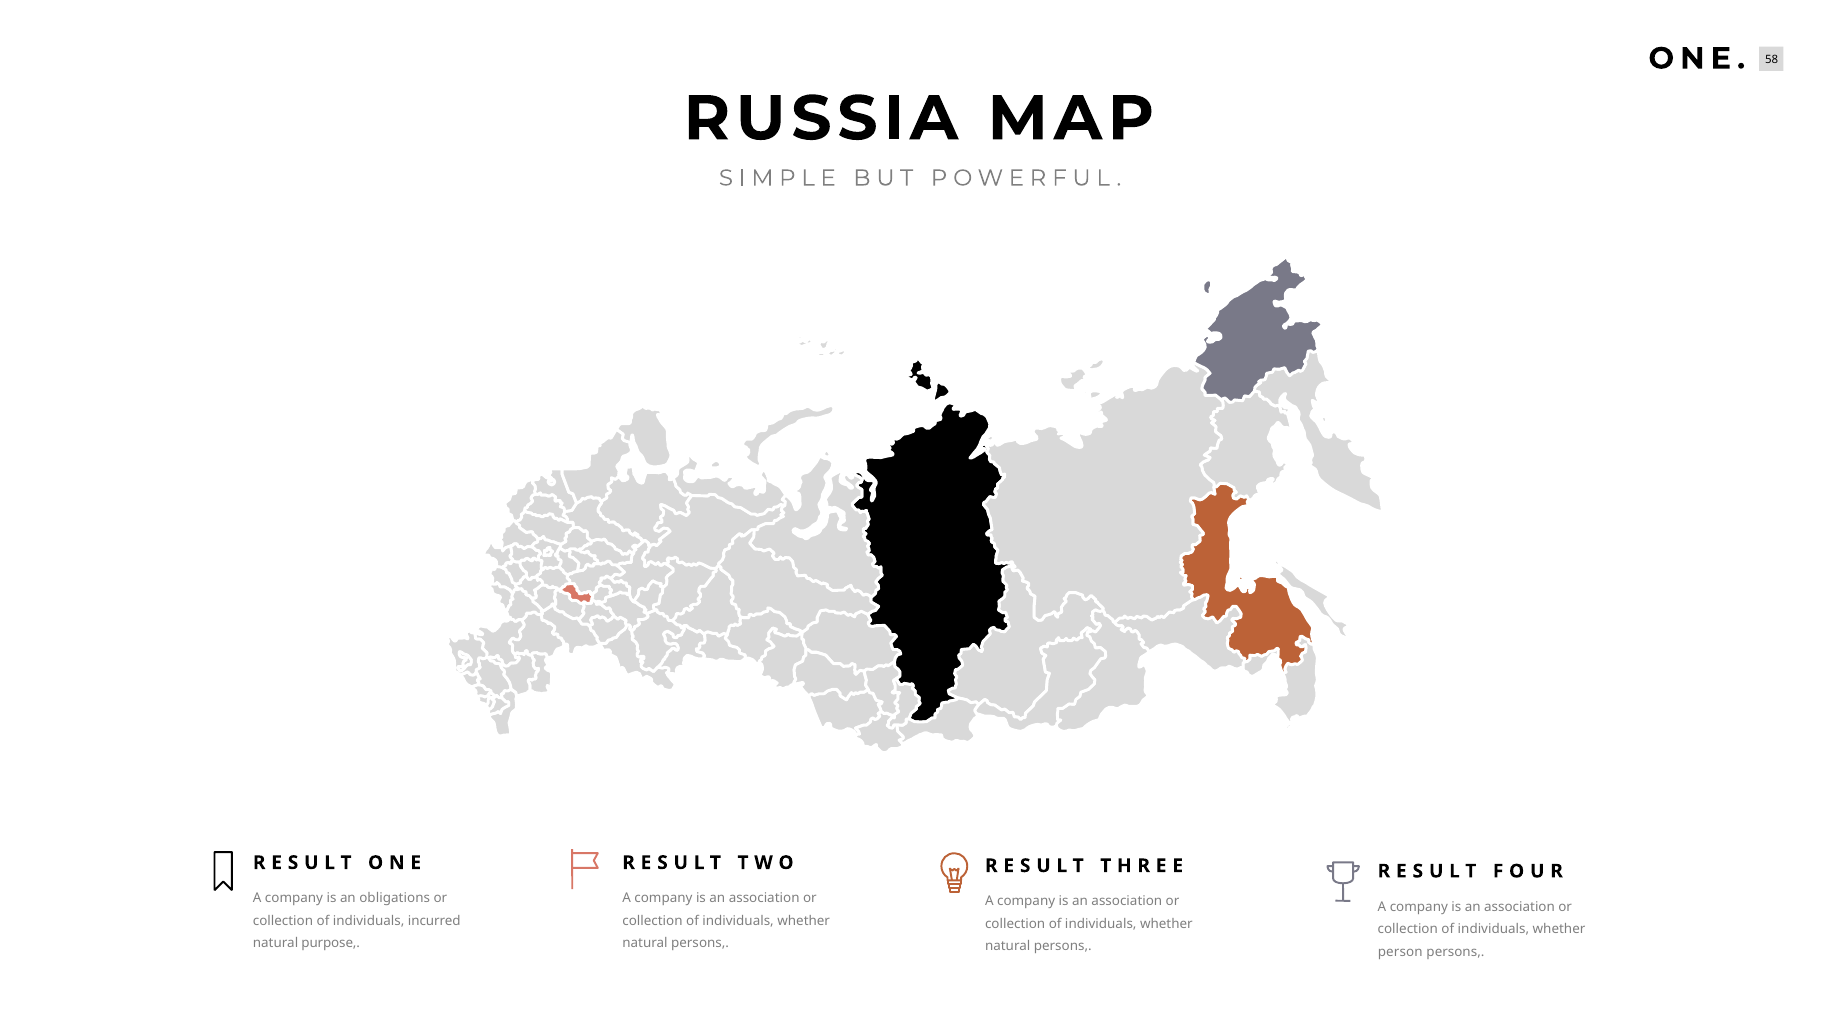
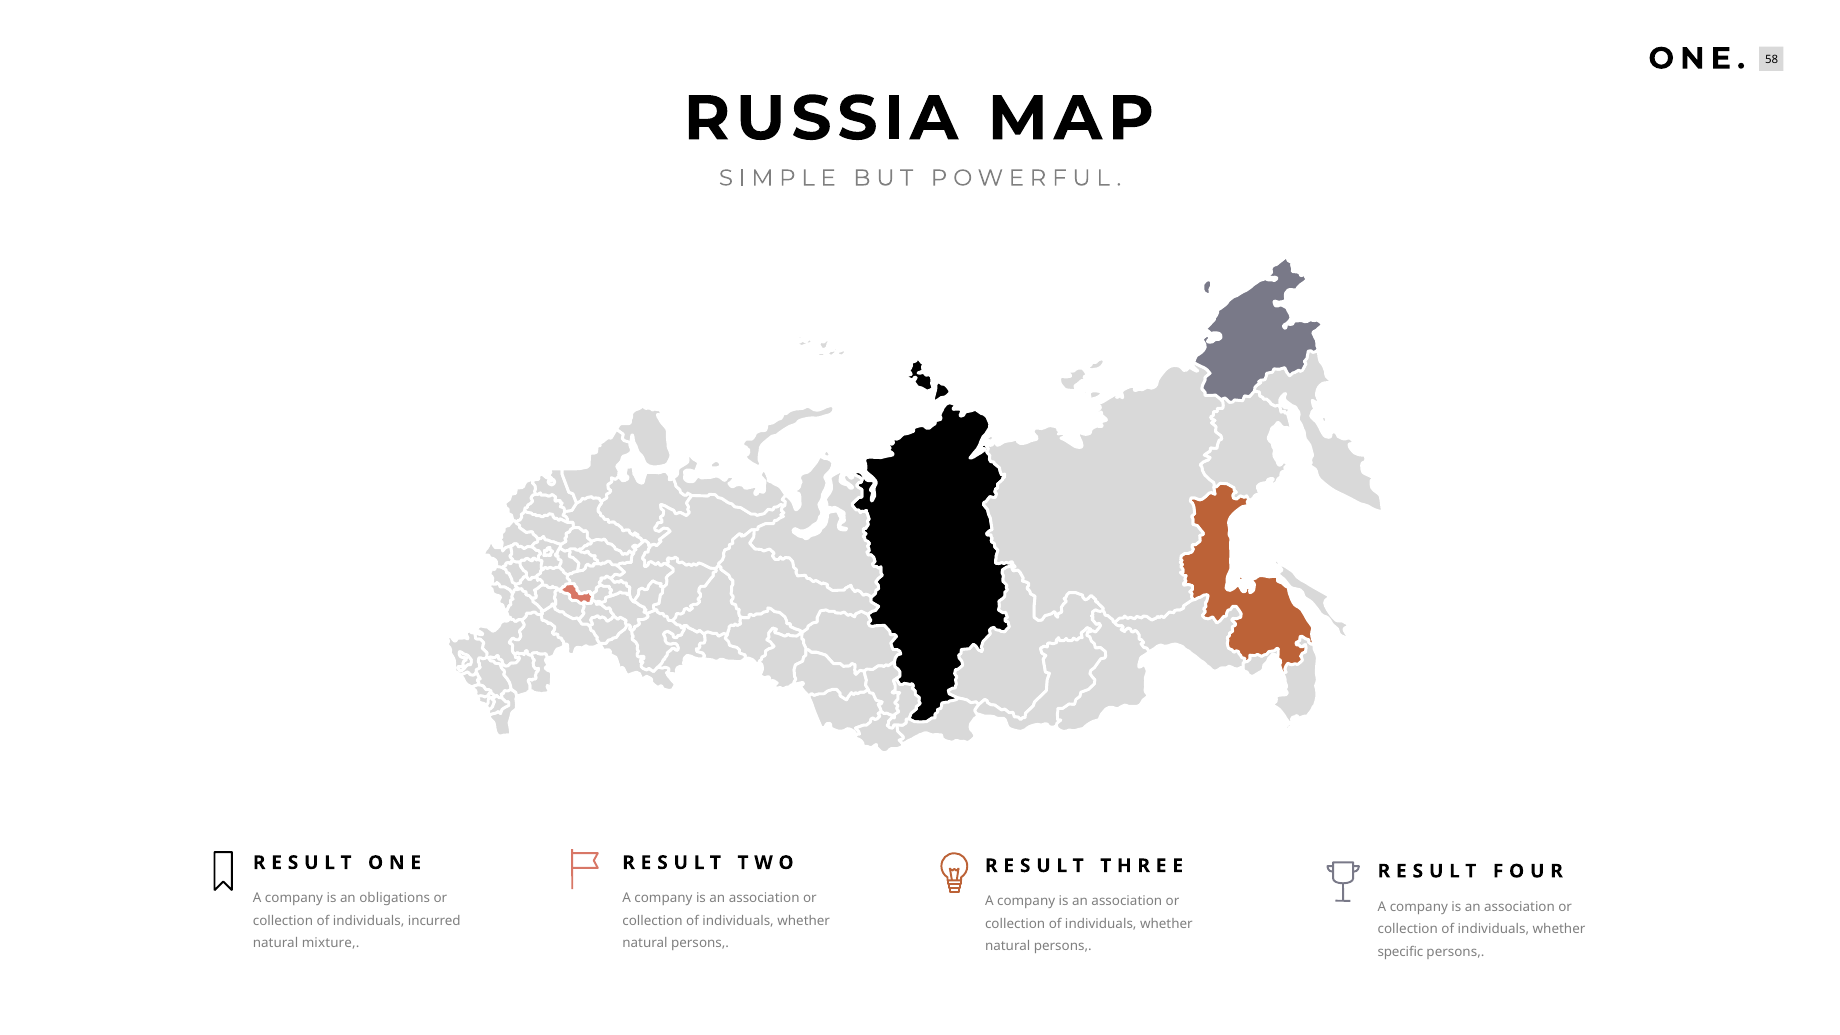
purpose: purpose -> mixture (331, 943)
person: person -> specific (1400, 952)
